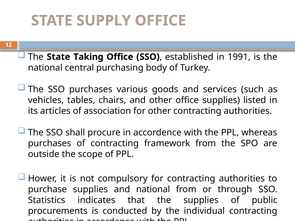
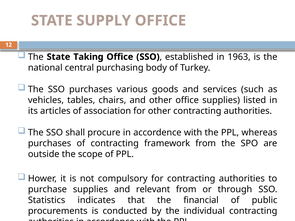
1991: 1991 -> 1963 (239, 57)
and national: national -> relevant (153, 190)
the supplies: supplies -> financial (201, 200)
